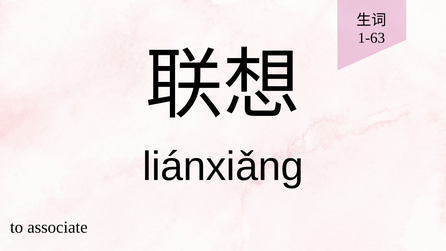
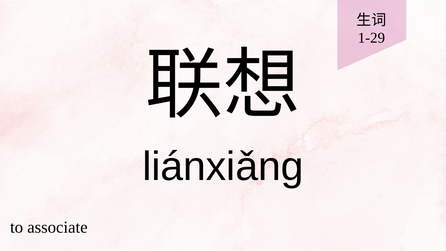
1-63: 1-63 -> 1-29 (371, 38)
